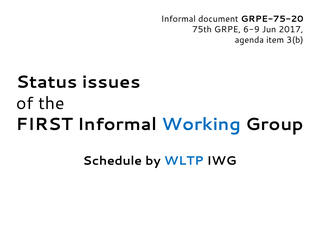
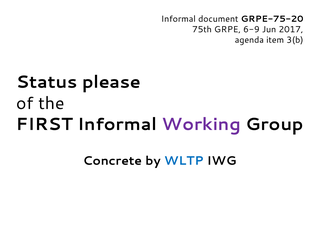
issues: issues -> please (111, 82)
Working colour: blue -> purple (201, 124)
Schedule: Schedule -> Concrete (113, 161)
